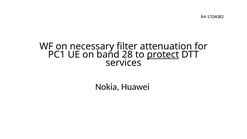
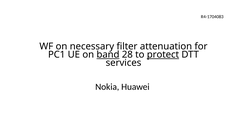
band underline: none -> present (108, 55)
